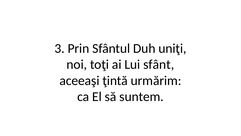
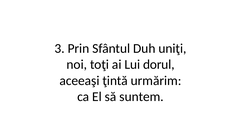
sfânt: sfânt -> dorul (159, 64)
